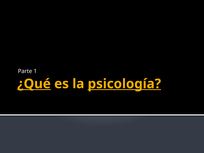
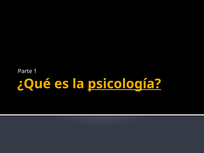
¿Qué underline: present -> none (34, 84)
